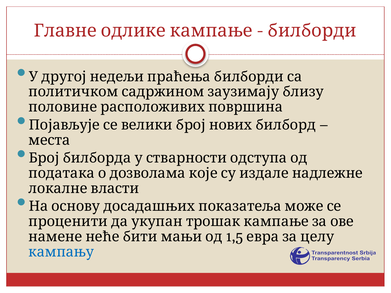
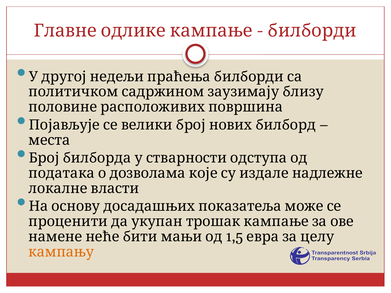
кампању colour: blue -> orange (61, 252)
